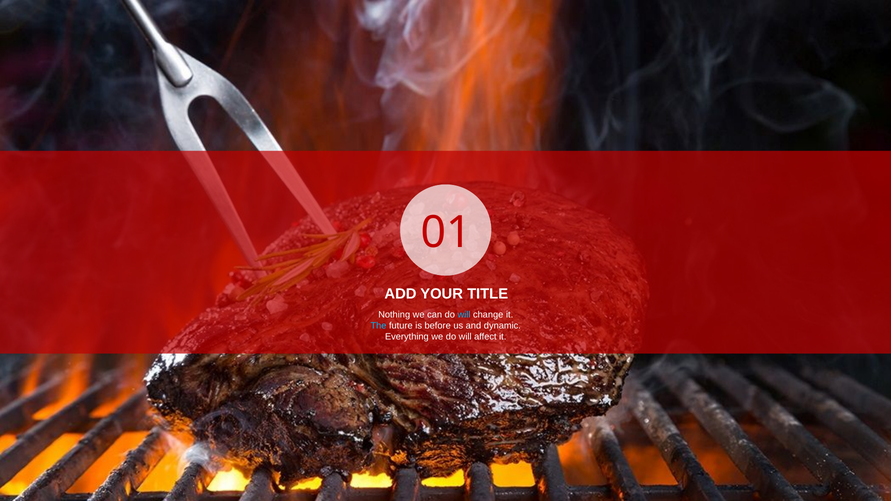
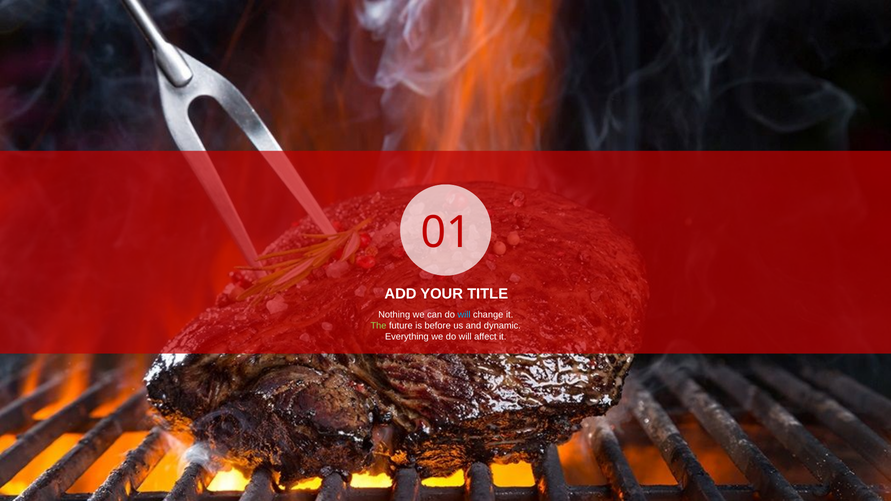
The colour: light blue -> light green (378, 326)
